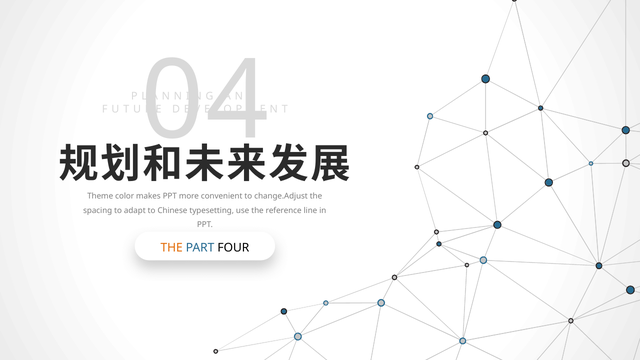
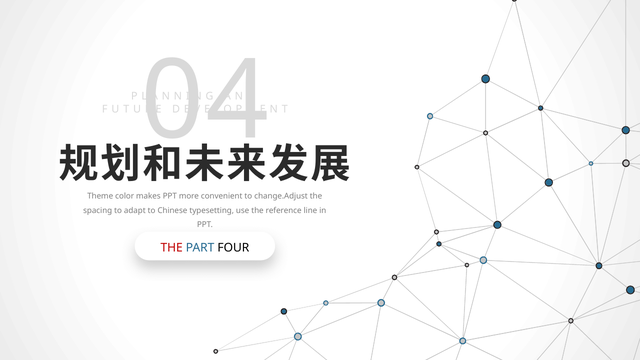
THE colour: orange -> red (172, 248)
